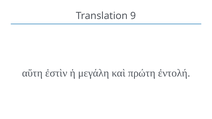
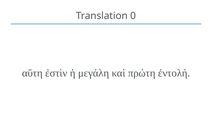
9: 9 -> 0 (133, 16)
